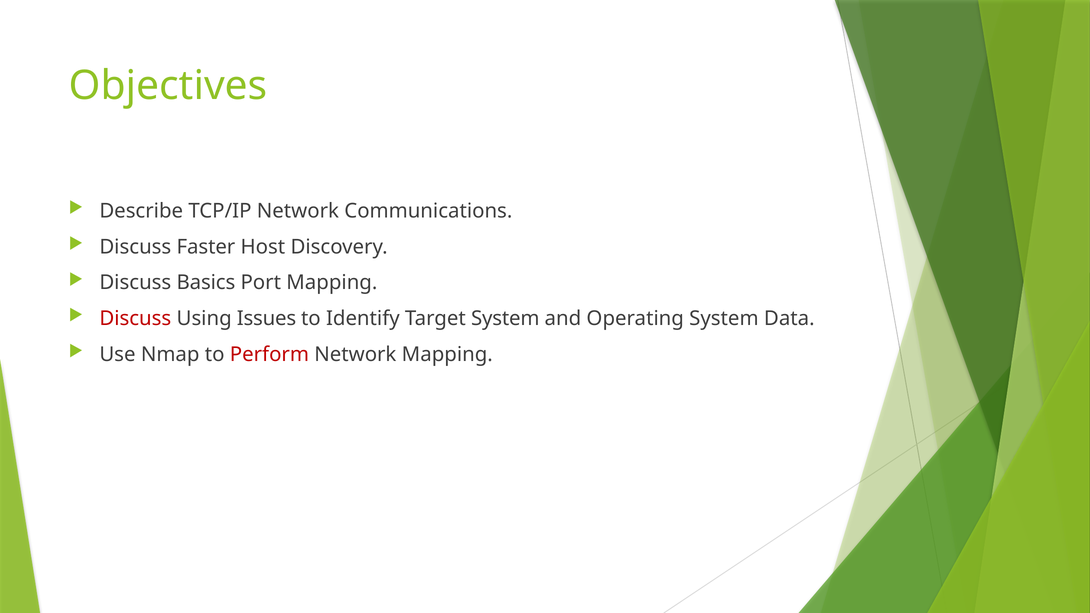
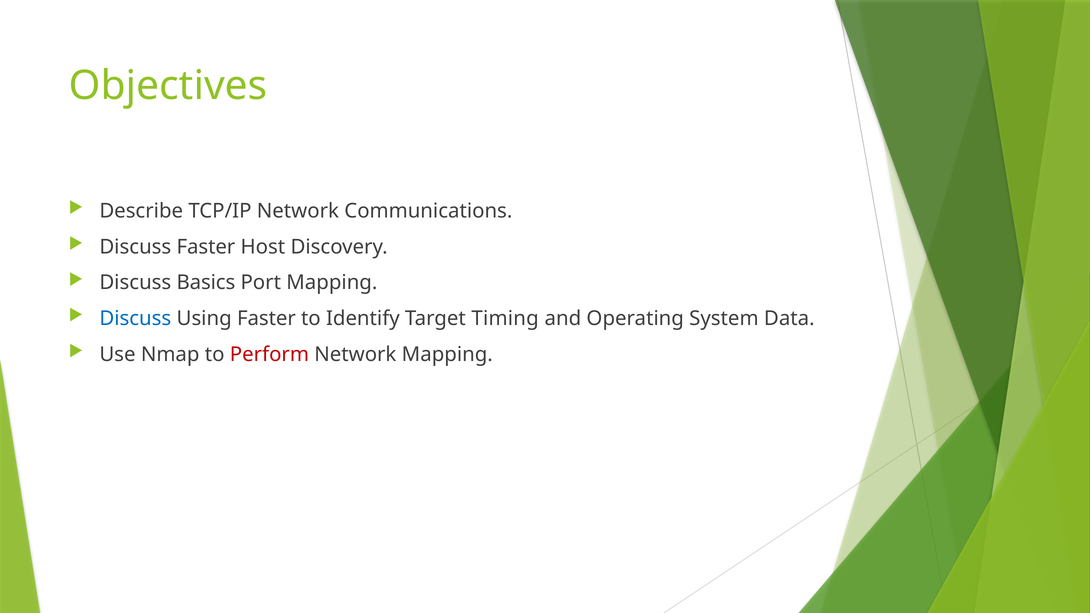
Discuss colour: red -> blue (135, 319)
Using Issues: Issues -> Faster (266, 319)
Target System: System -> Timing (505, 319)
